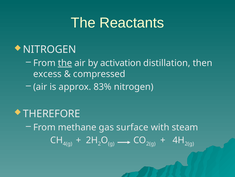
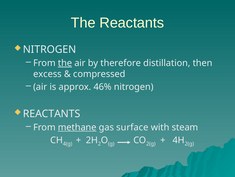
activation: activation -> therefore (121, 63)
83%: 83% -> 46% (103, 87)
THEREFORE: THEREFORE -> REACTANTS (52, 113)
methane underline: none -> present (77, 127)
